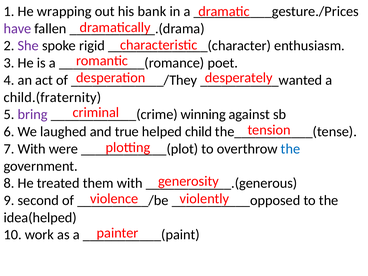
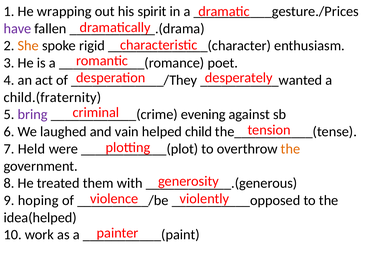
bank: bank -> spirit (152, 11)
She colour: purple -> orange (28, 46)
winning: winning -> evening (203, 114)
true: true -> vain (127, 132)
7 With: With -> Held (32, 149)
the colour: blue -> orange (290, 149)
second: second -> hoping (38, 200)
